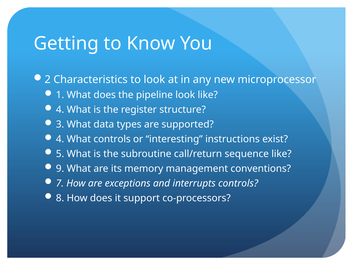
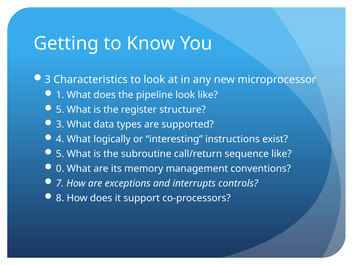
2: 2 -> 3 (48, 80)
4: 4 -> 5 (60, 110)
What controls: controls -> logically (112, 139)
9: 9 -> 0 (60, 168)
